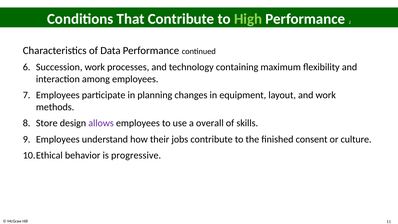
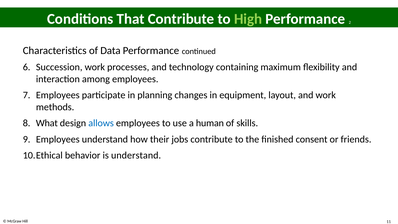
Store: Store -> What (47, 123)
allows colour: purple -> blue (101, 123)
overall: overall -> human (210, 123)
culture: culture -> friends (356, 139)
is progressive: progressive -> understand (136, 155)
